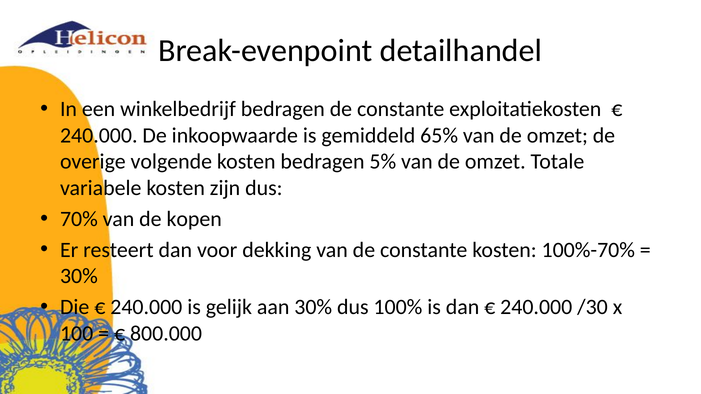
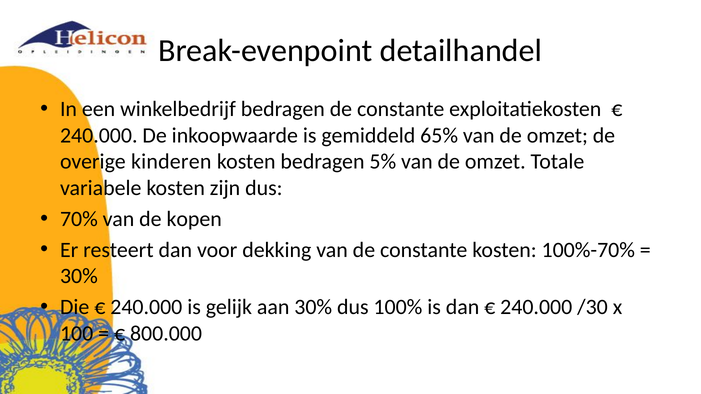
volgende: volgende -> kinderen (171, 162)
